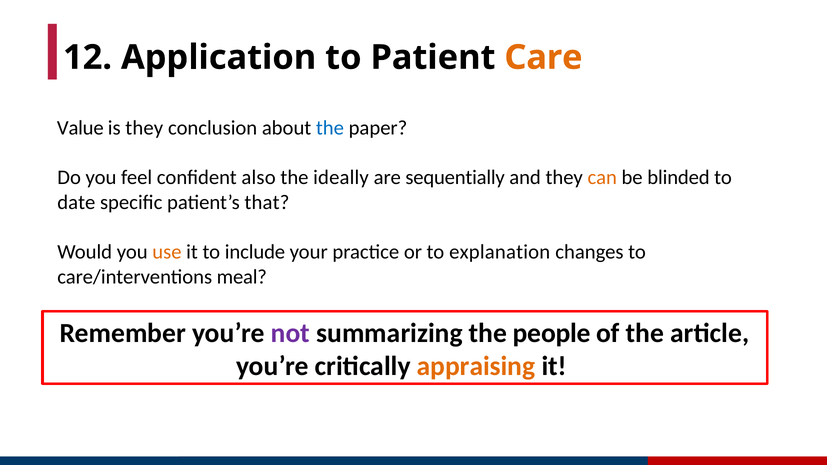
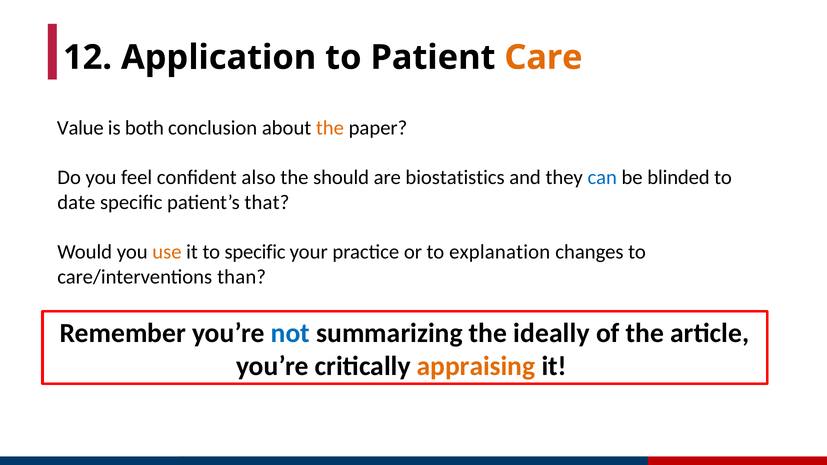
is they: they -> both (144, 128)
the colour: blue -> orange (330, 128)
ideally: ideally -> should (341, 178)
sequentially: sequentially -> biostatistics (455, 178)
can colour: orange -> blue (602, 178)
to include: include -> specific (255, 252)
meal: meal -> than (242, 277)
not colour: purple -> blue (290, 333)
people: people -> ideally (552, 333)
